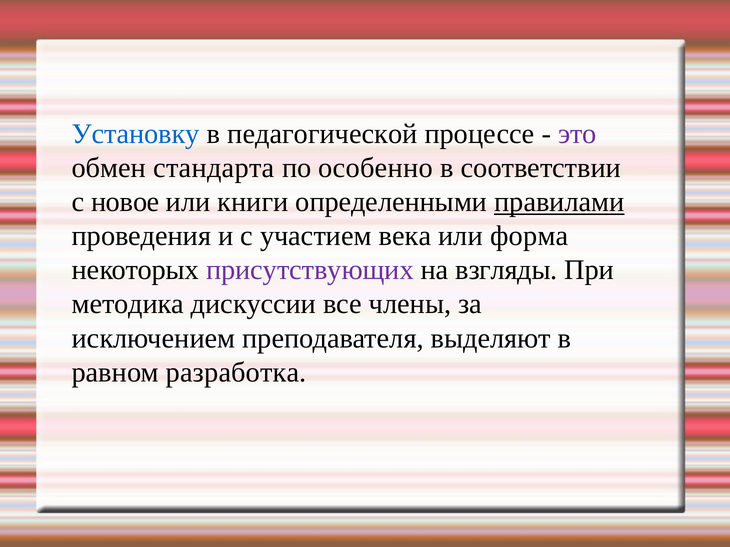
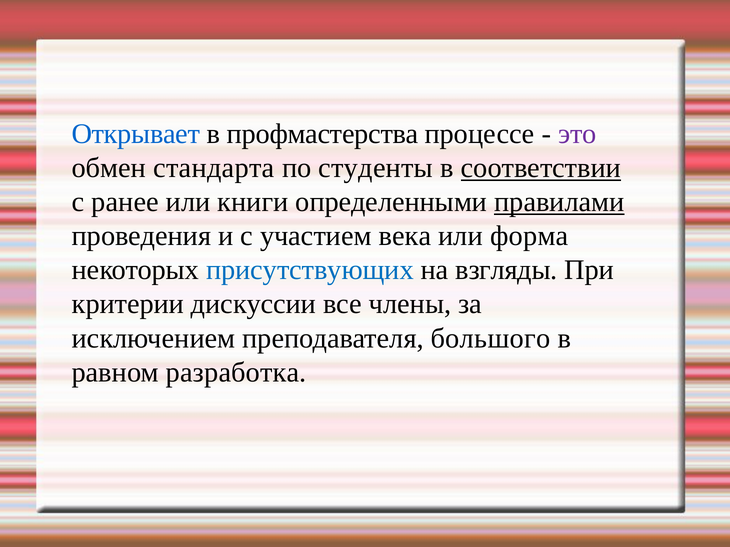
Установку: Установку -> Открывает (136, 134)
педагогической: педагогической -> профмастерства (323, 134)
особенно: особенно -> студенты (376, 168)
соответствии underline: none -> present (541, 168)
новое: новое -> ранее (125, 202)
присутствующих colour: purple -> blue (310, 270)
методика: методика -> критерии (128, 304)
выделяют: выделяют -> большого (491, 339)
